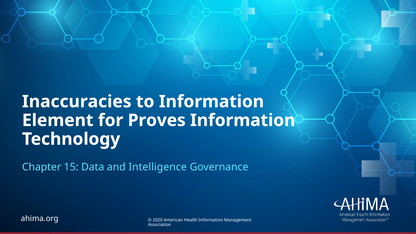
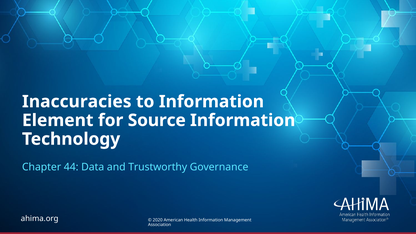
Proves: Proves -> Source (157, 120)
15: 15 -> 44 (71, 167)
Intelligence: Intelligence -> Trustworthy (158, 167)
